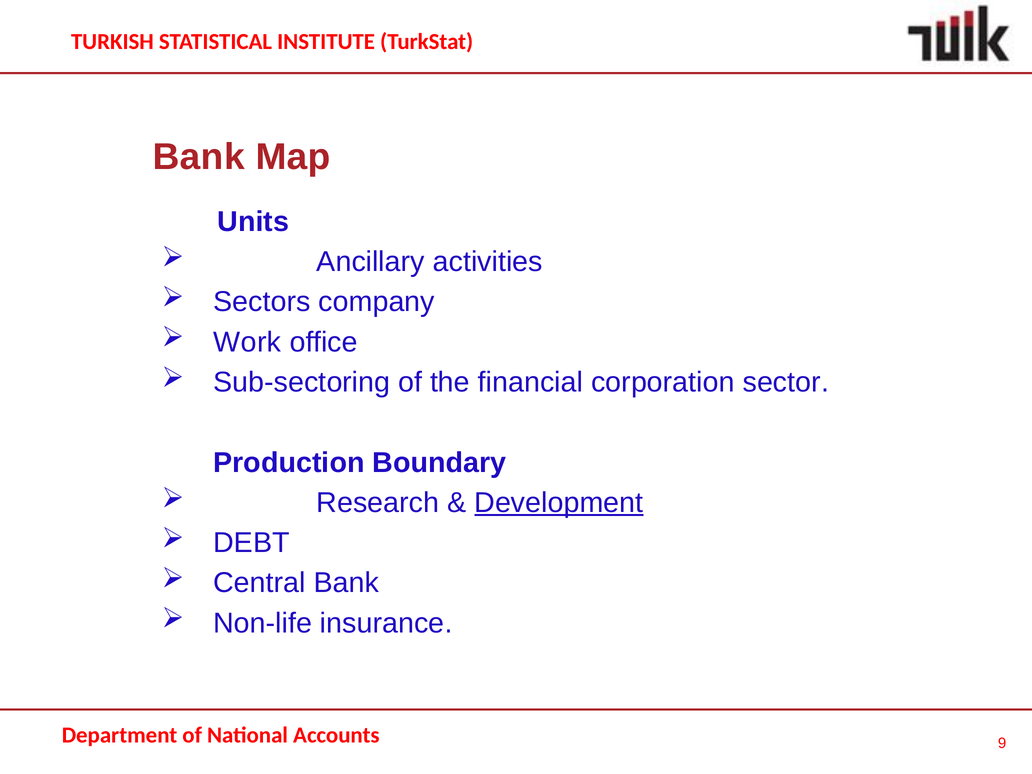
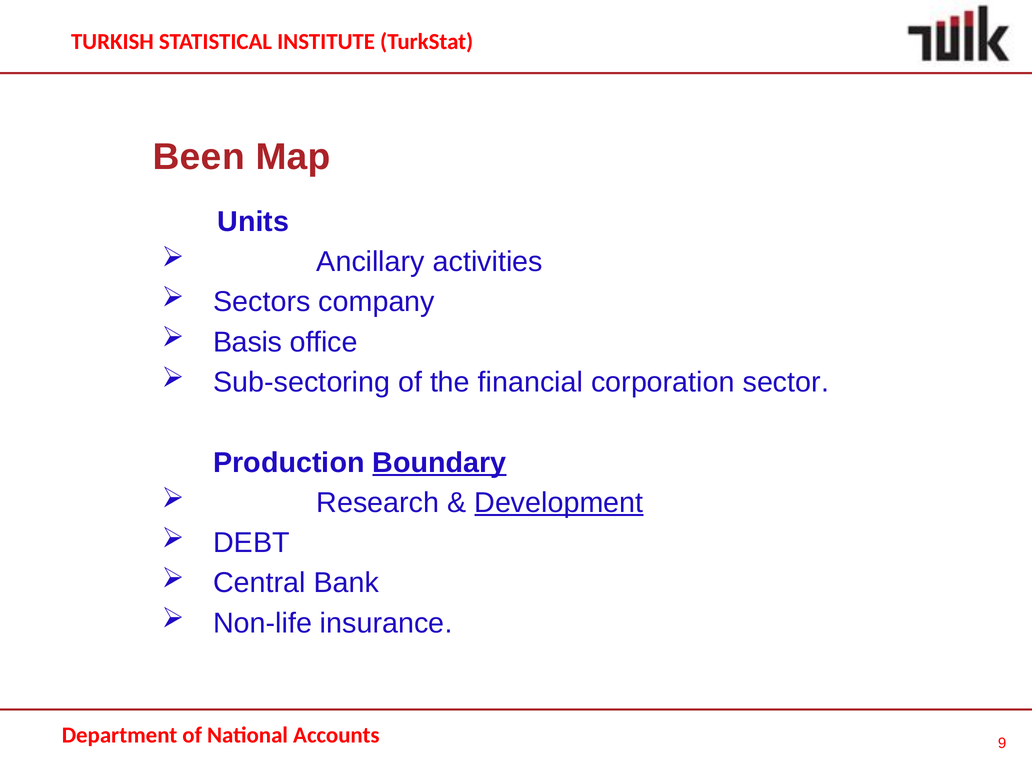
Bank: Bank -> Been (199, 157)
Work: Work -> Basis (248, 342)
Boundary underline: none -> present (439, 463)
